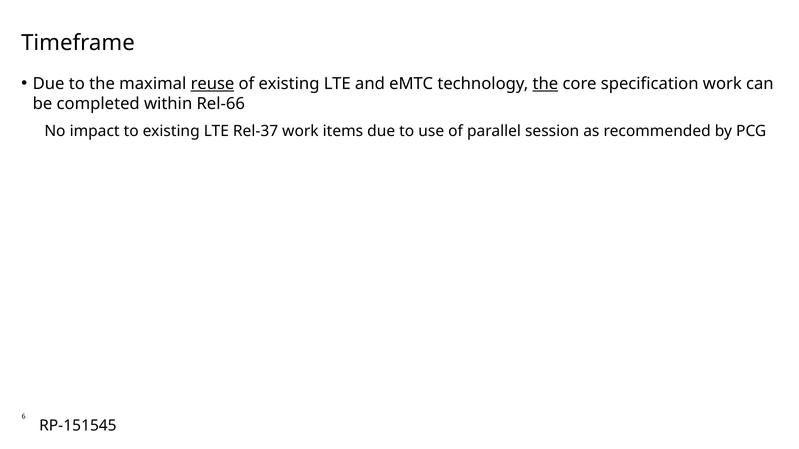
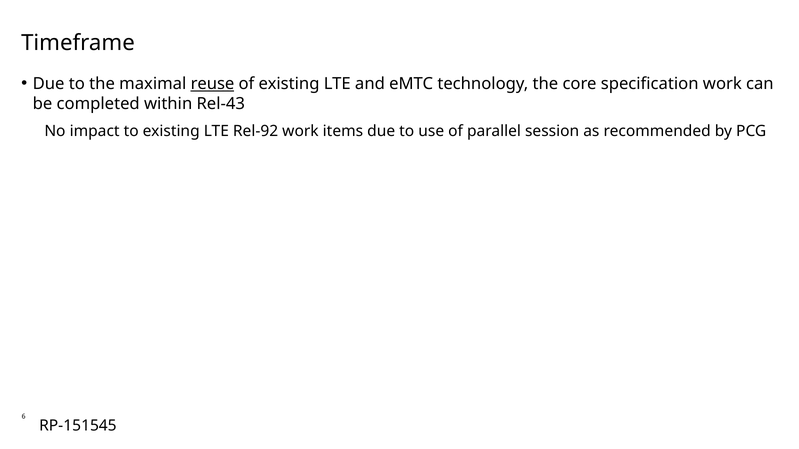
the underline: present -> none (545, 84)
Rel-66: Rel-66 -> Rel-43 (221, 104)
Rel-37: Rel-37 -> Rel-92 (256, 131)
